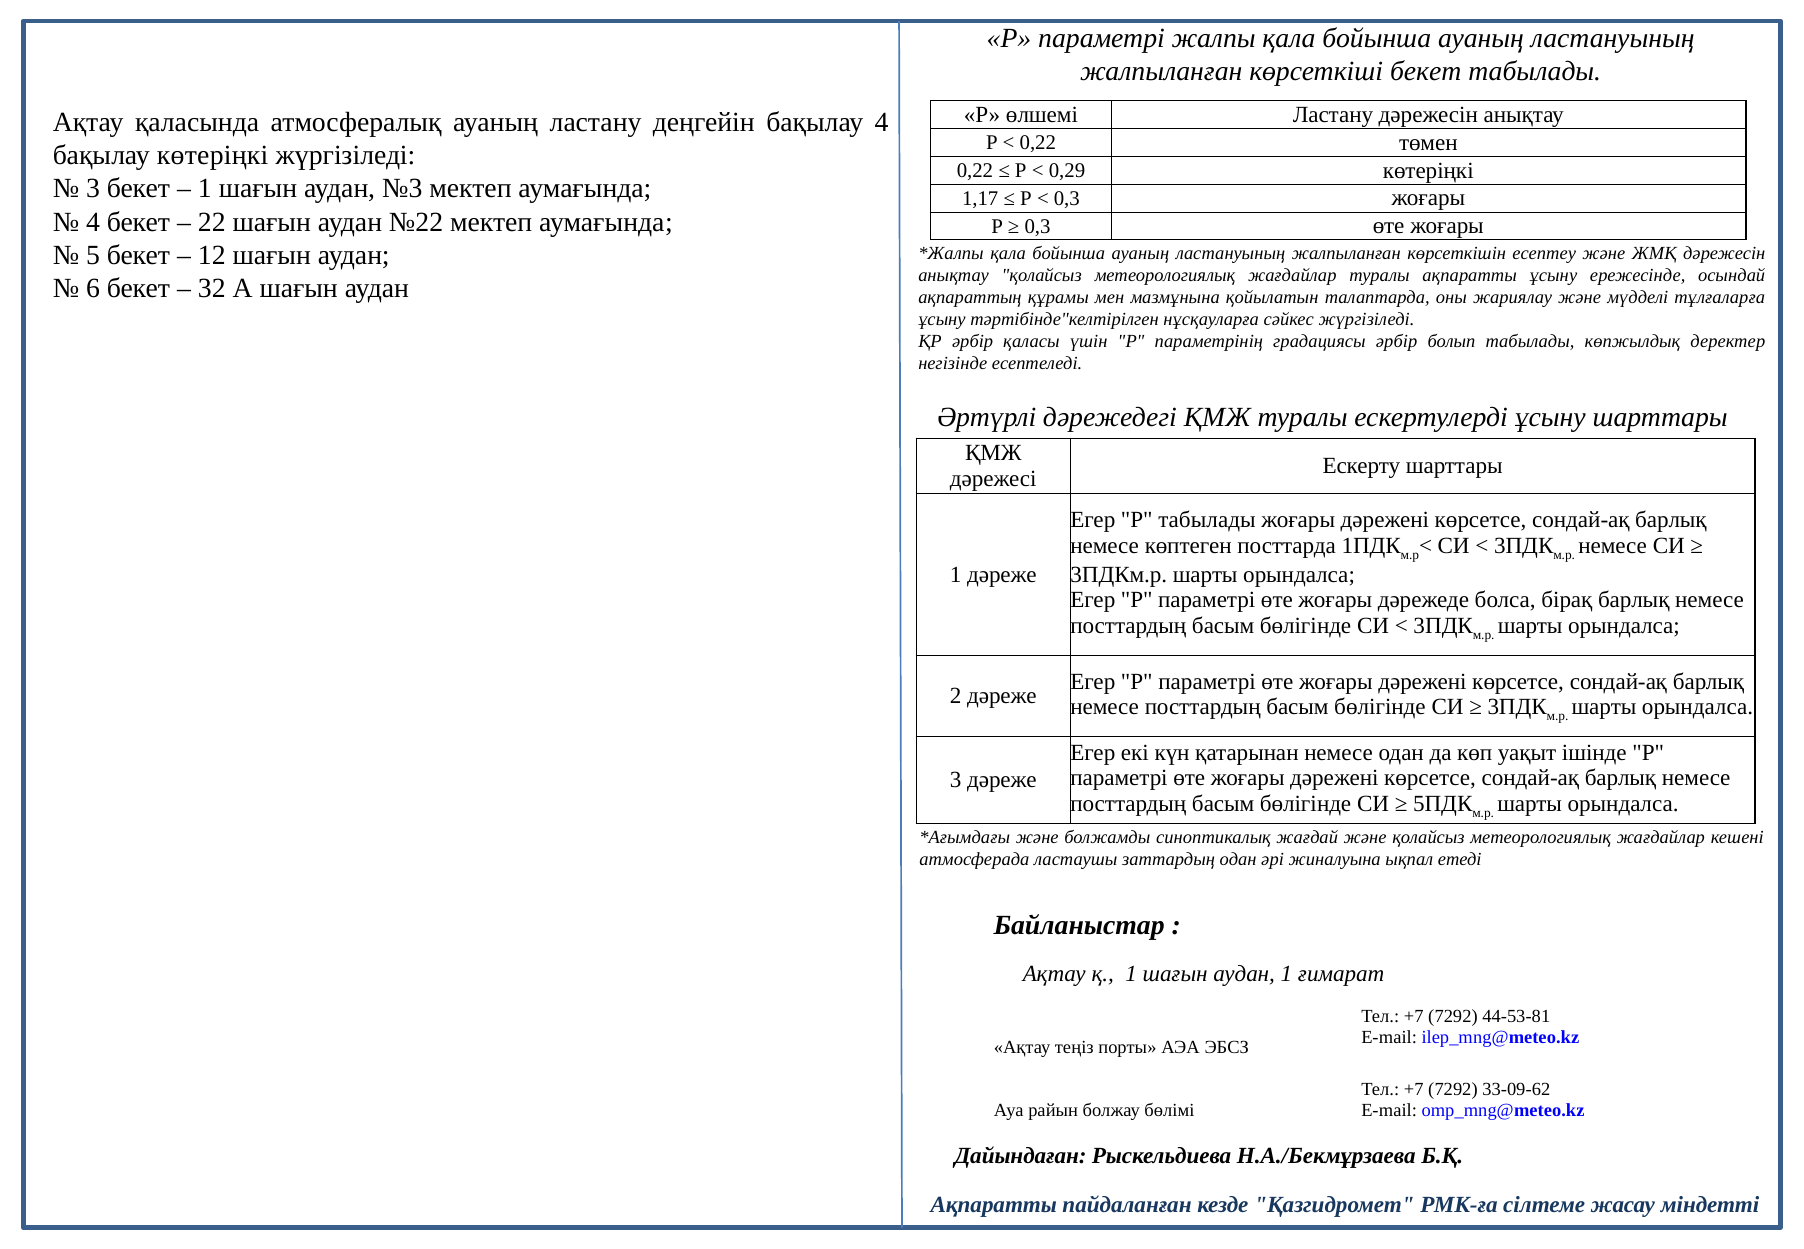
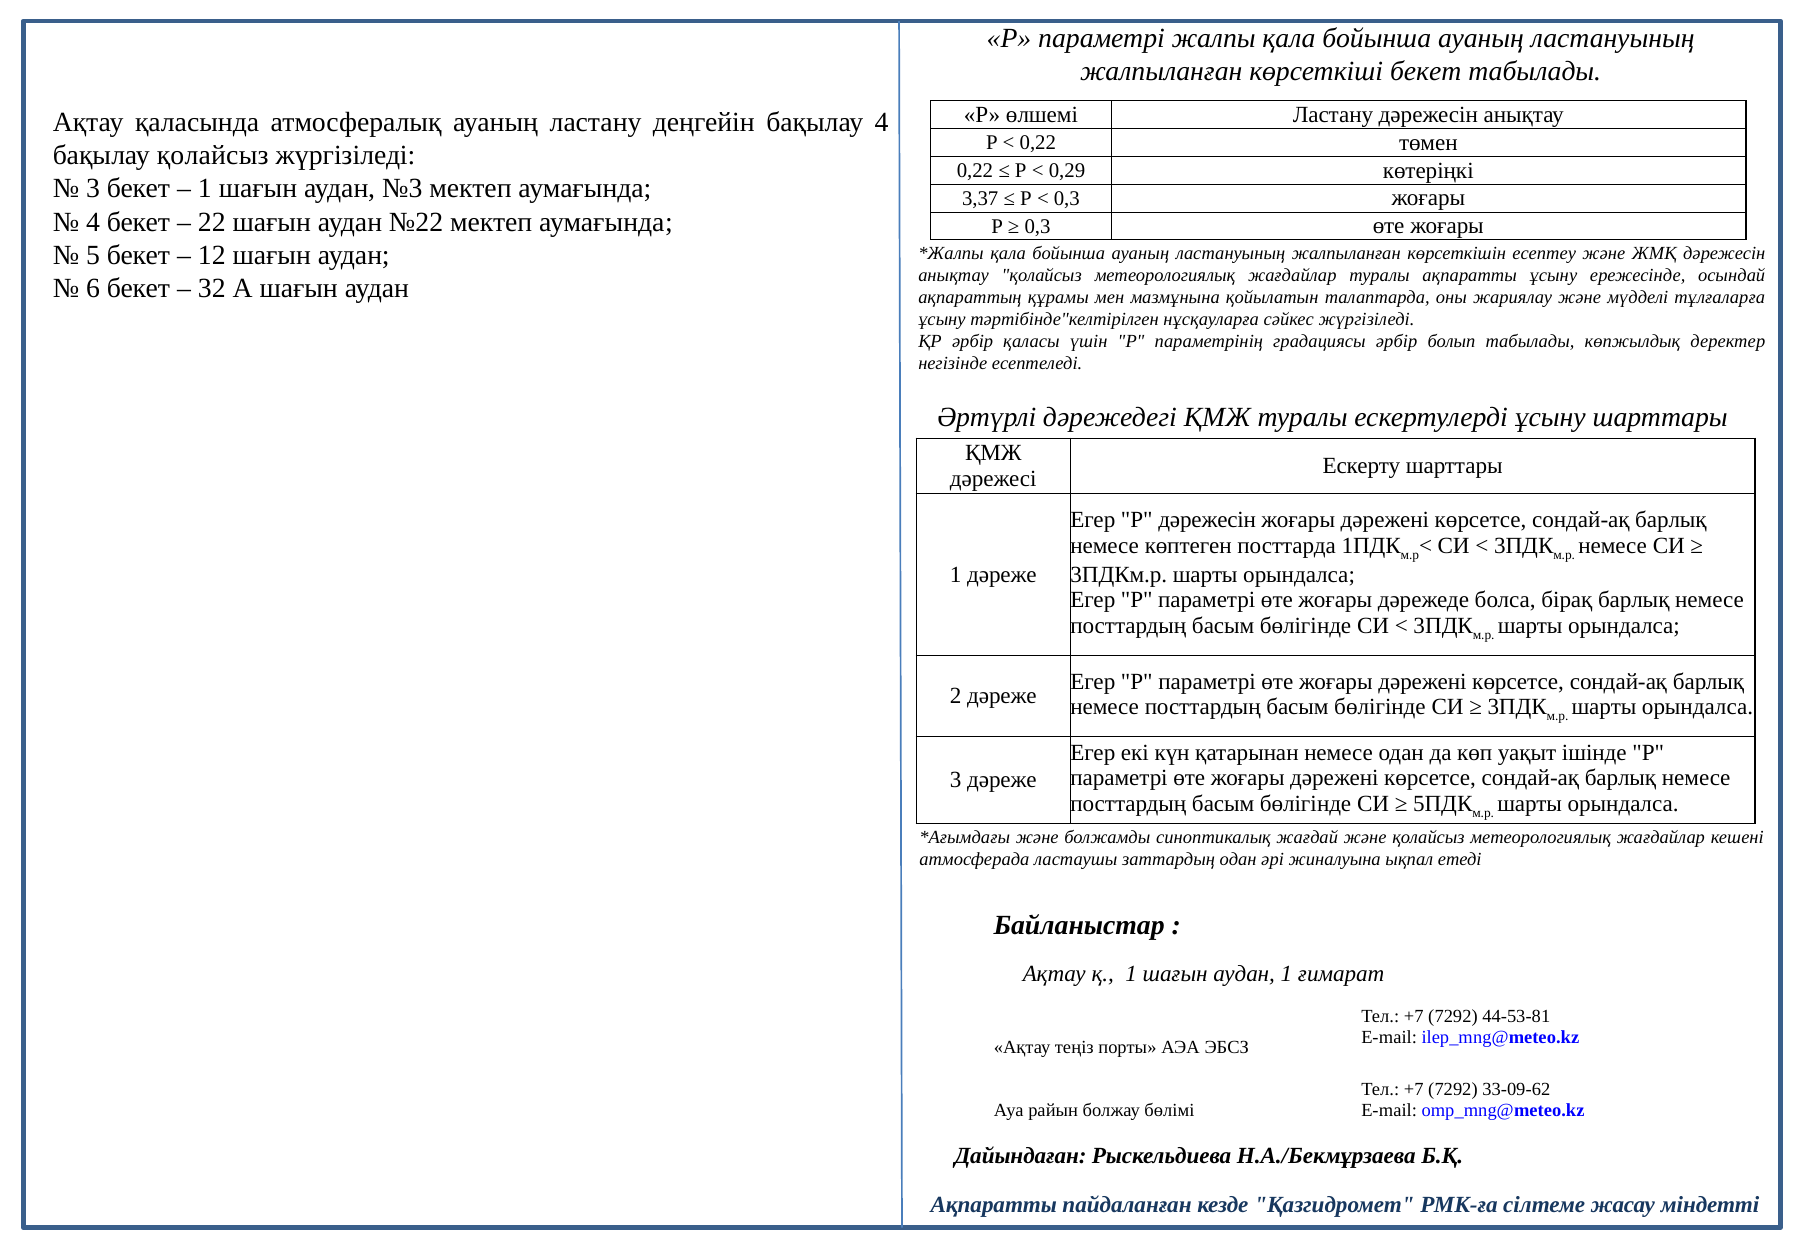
бақылау көтеріңкі: көтеріңкі -> қолайсыз (213, 155)
1,17: 1,17 -> 3,37 (980, 198)
Р табылады: табылады -> дәрежесін (1207, 520)
